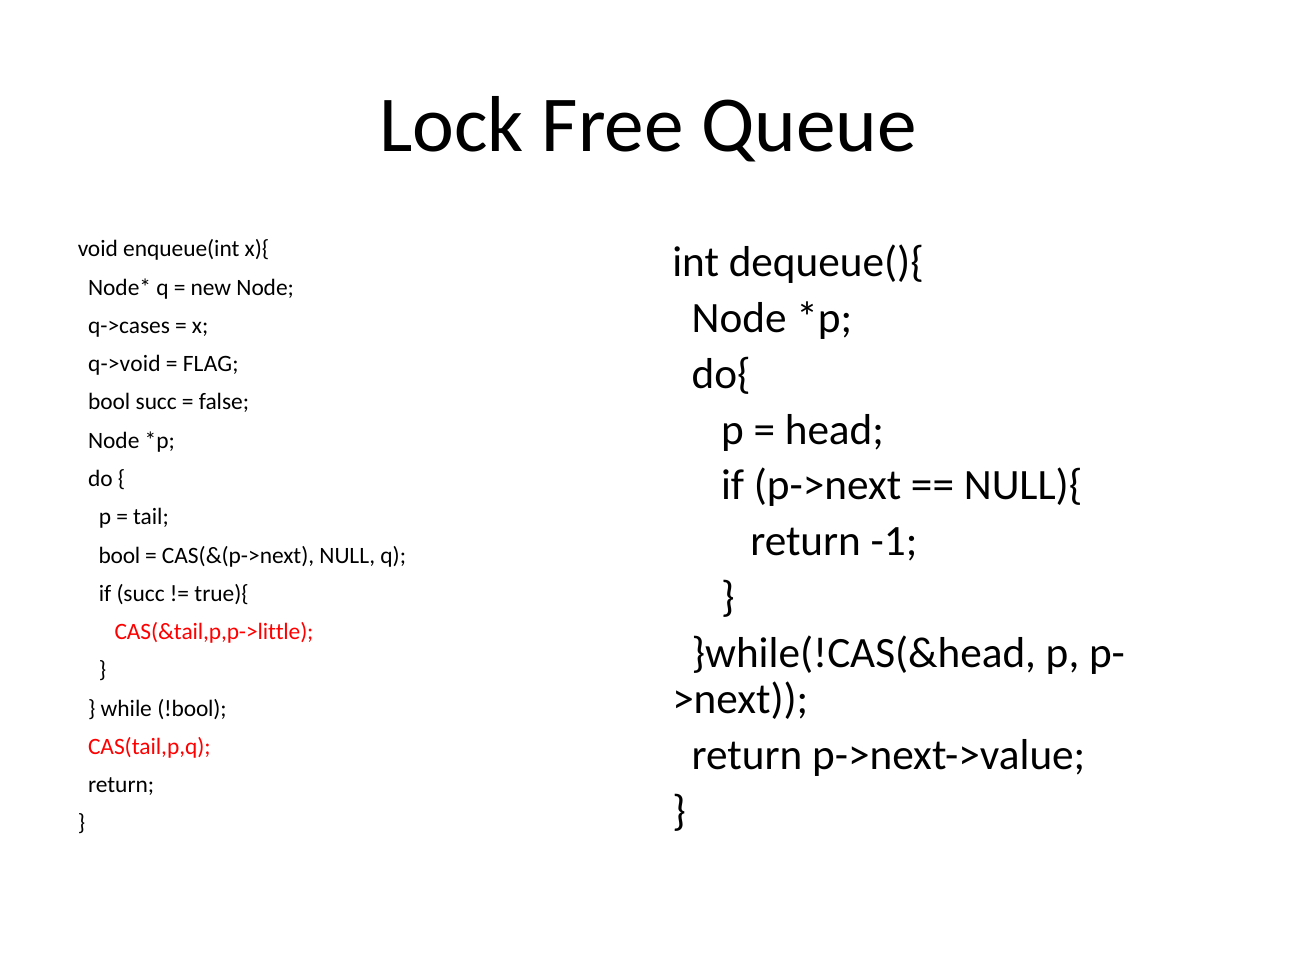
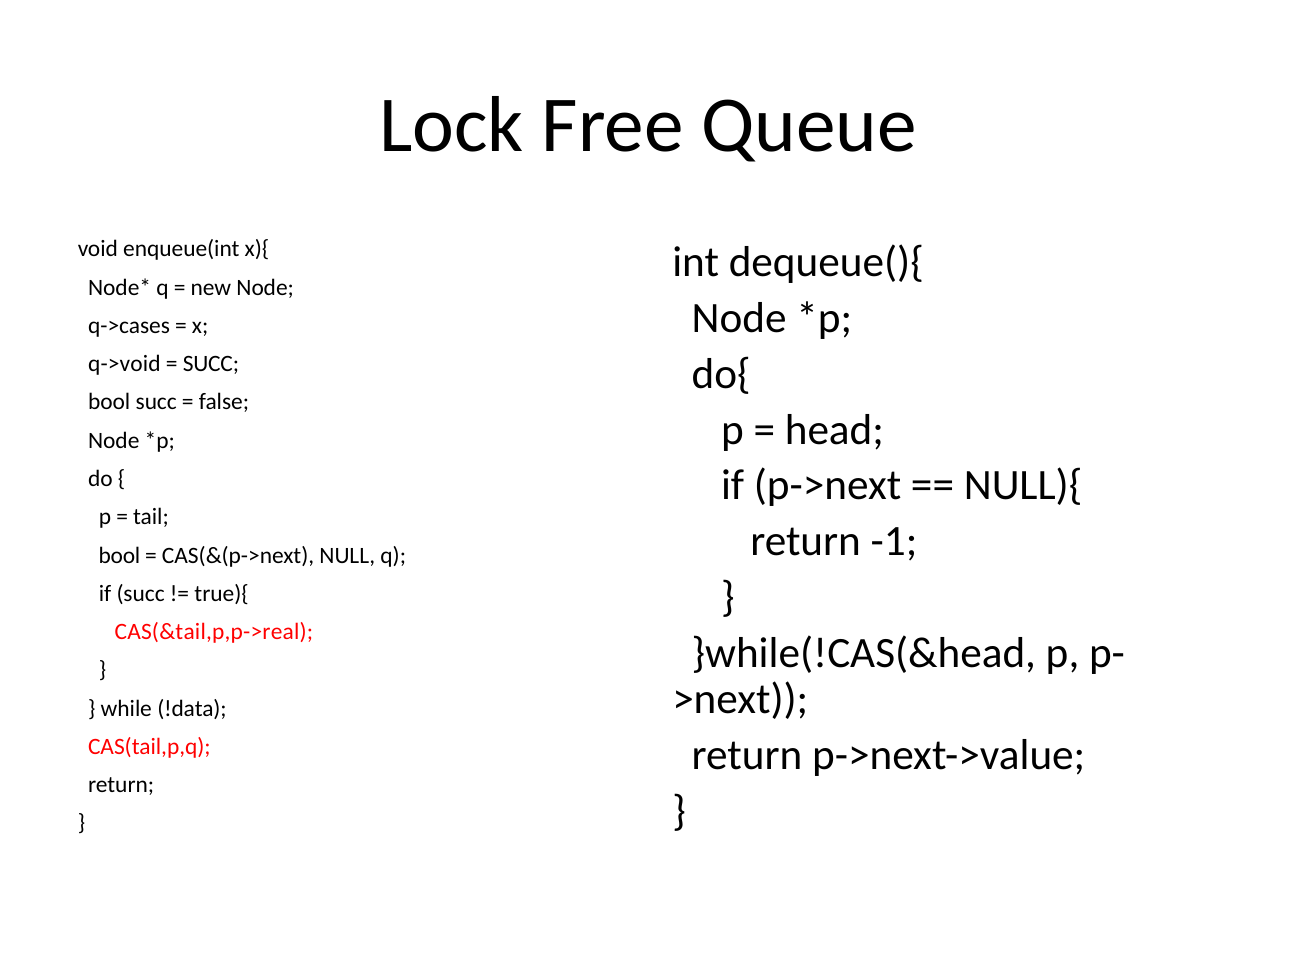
FLAG: FLAG -> SUCC (211, 364)
CAS(&tail,p,p->little: CAS(&tail,p,p->little -> CAS(&tail,p,p->real (214, 632)
!bool: !bool -> !data (192, 708)
